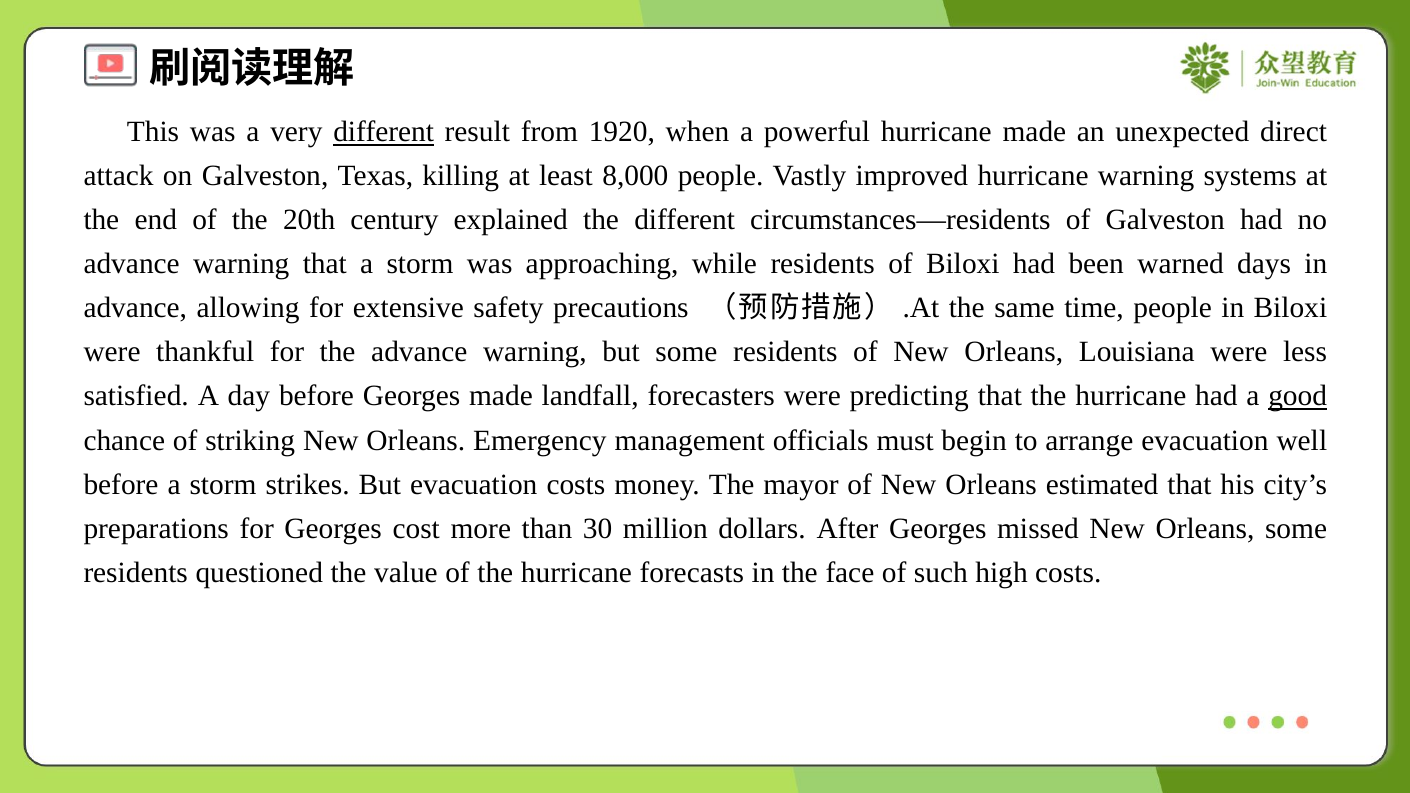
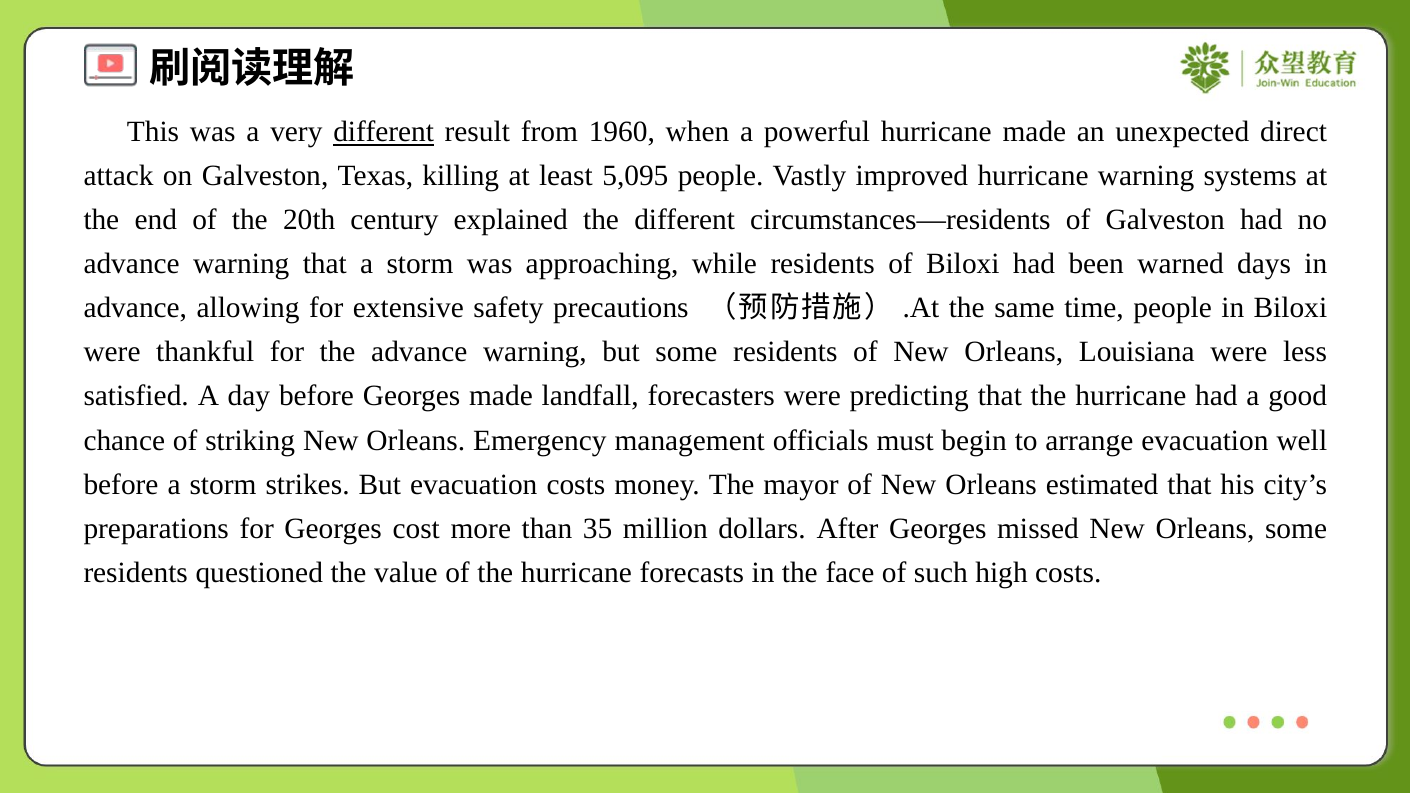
1920: 1920 -> 1960 (622, 132)
8,000: 8,000 -> 5,095 (635, 176)
good underline: present -> none (1298, 396)
30: 30 -> 35 (598, 528)
